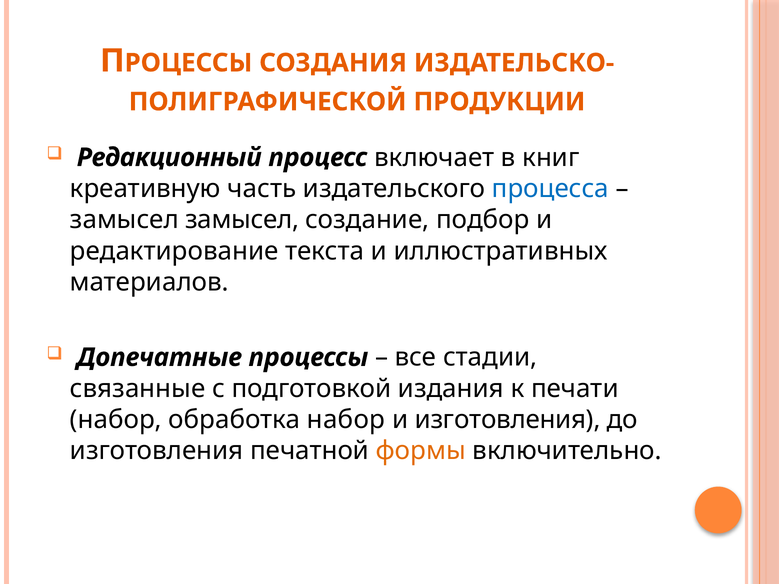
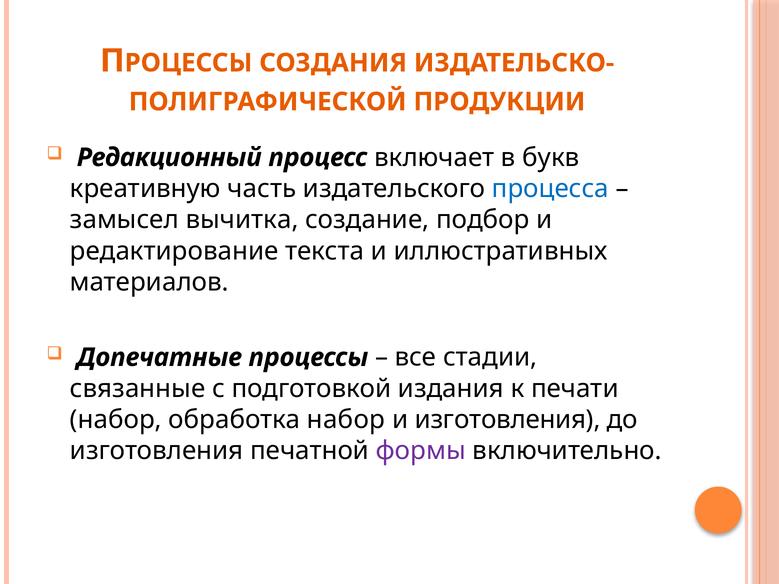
книг: книг -> букв (551, 158)
замысел замысел: замысел -> вычитка (242, 220)
формы colour: orange -> purple (421, 451)
